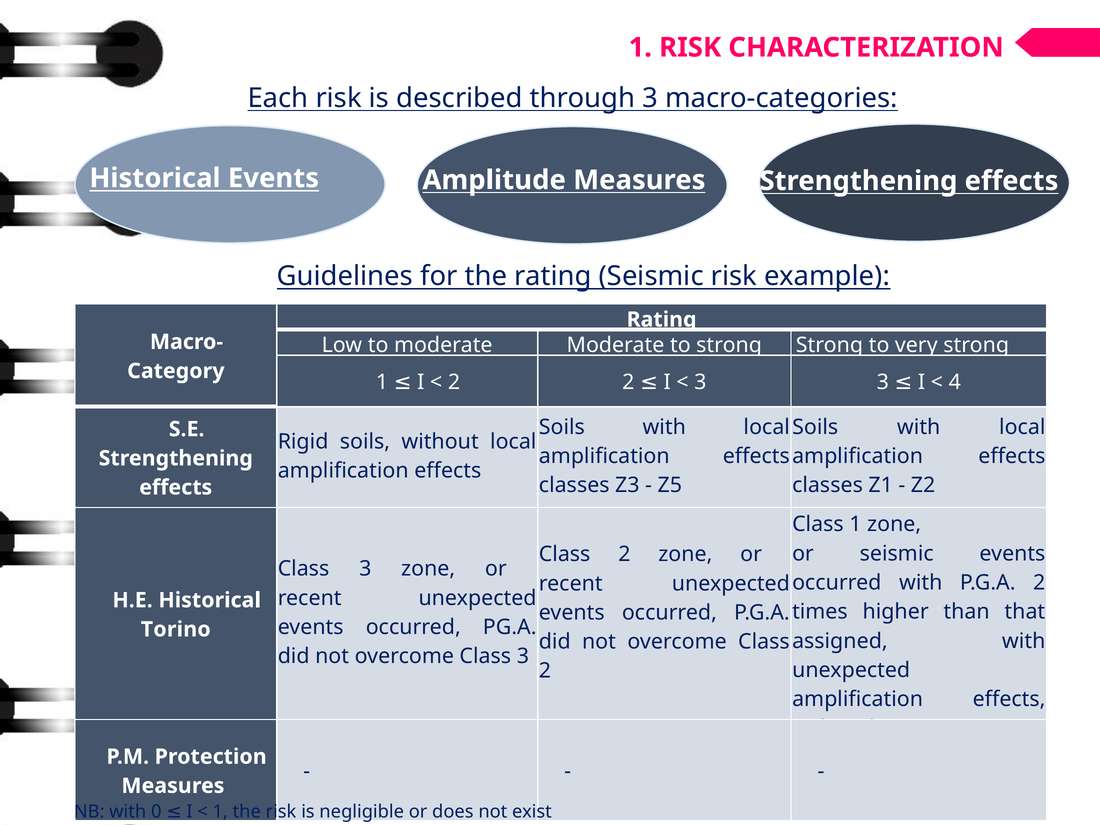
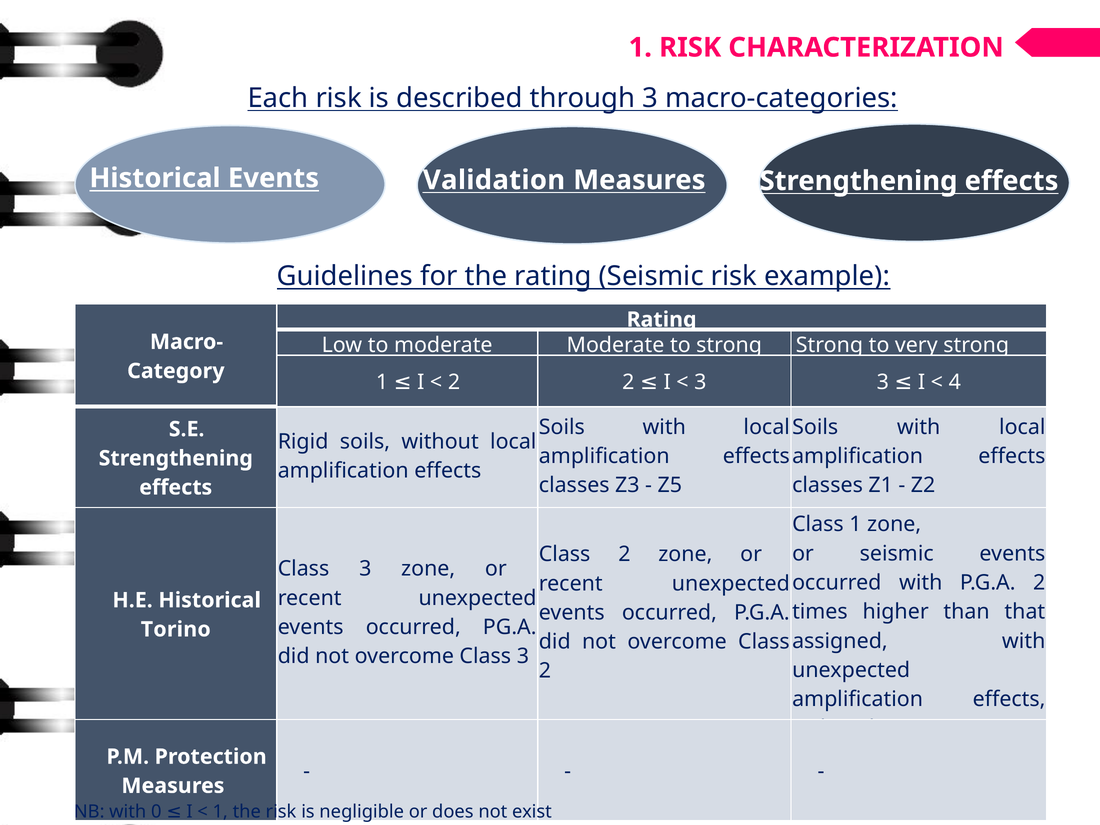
Amplitude: Amplitude -> Validation (494, 180)
